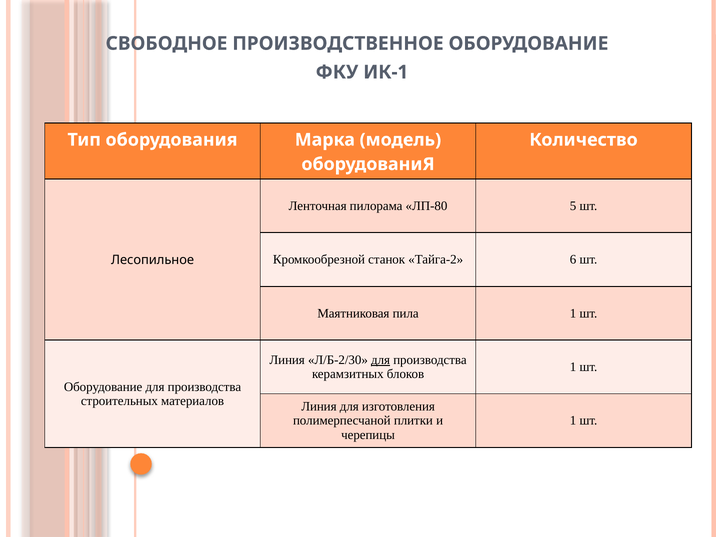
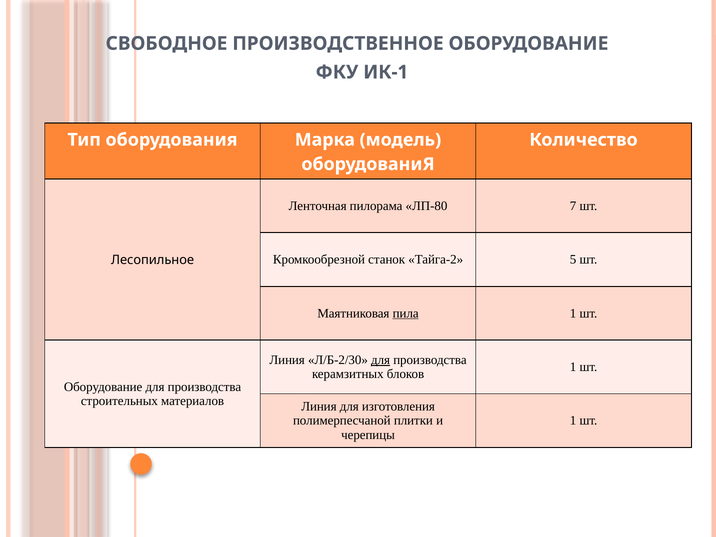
5: 5 -> 7 (573, 206)
6: 6 -> 5 (573, 260)
пила underline: none -> present (406, 313)
